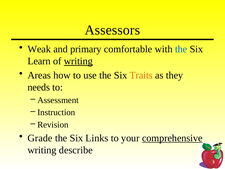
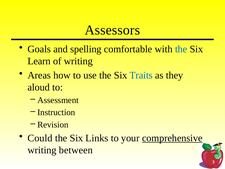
Weak: Weak -> Goals (39, 49)
primary: primary -> spelling (86, 49)
writing underline: present -> none (78, 61)
Traits colour: orange -> blue (141, 75)
needs: needs -> aloud (39, 87)
Grade: Grade -> Could (40, 138)
describe: describe -> between (76, 150)
